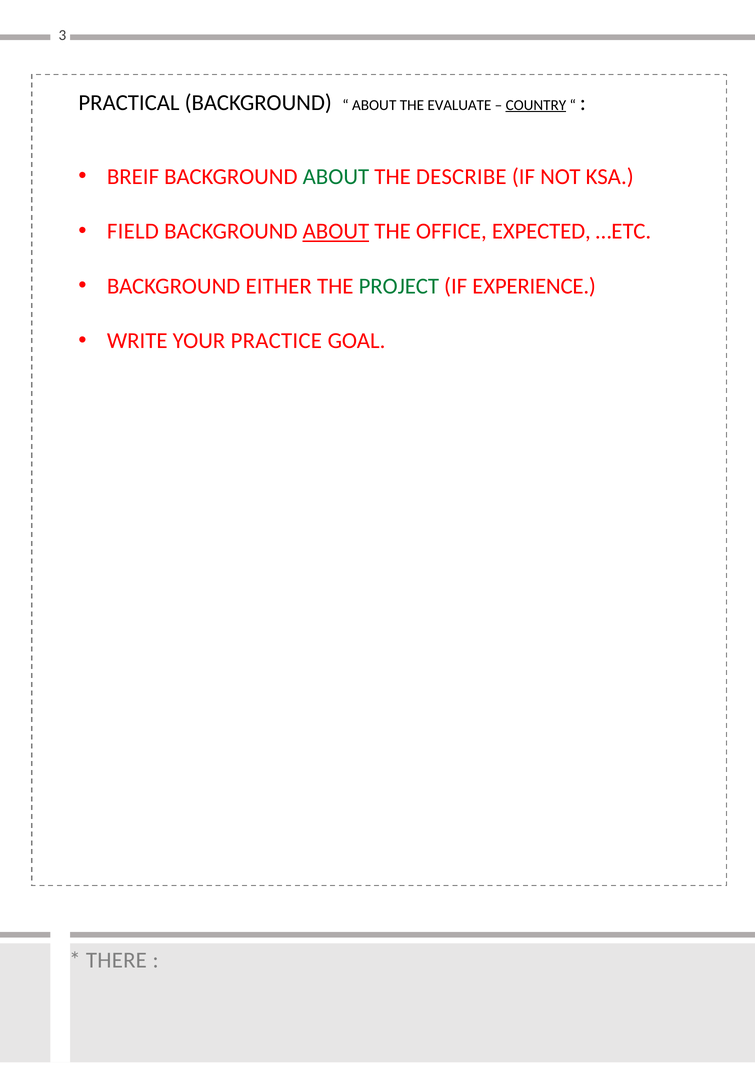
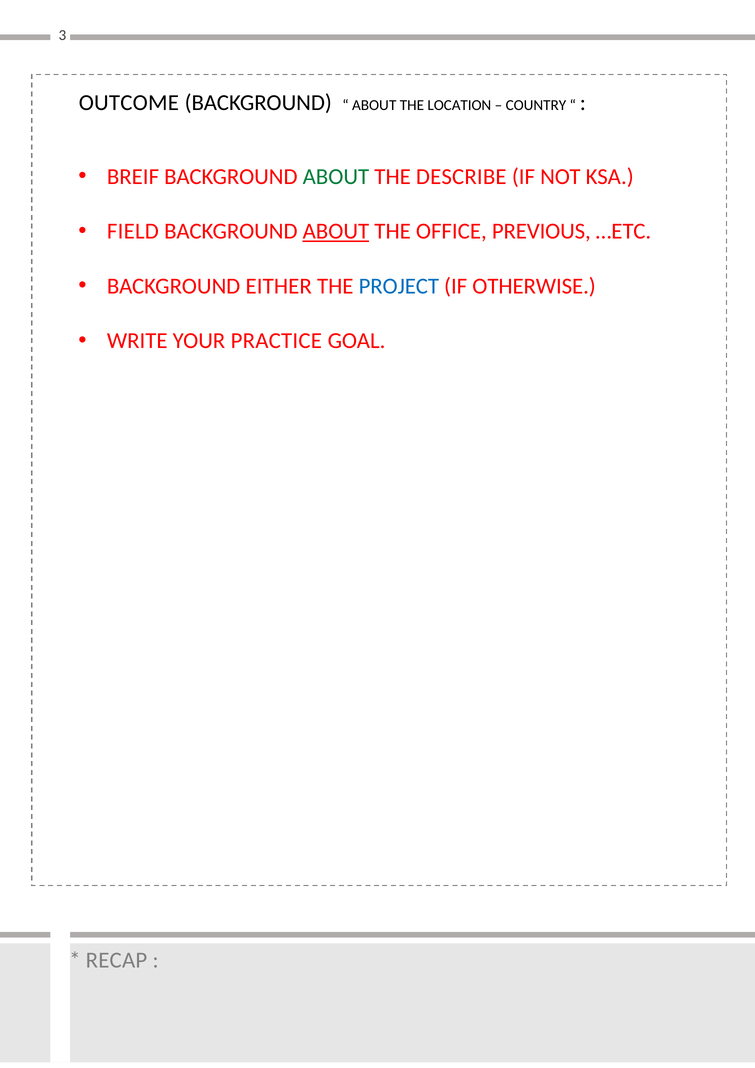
PRACTICAL: PRACTICAL -> OUTCOME (129, 103)
EVALUATE: EVALUATE -> LOCATION (459, 105)
COUNTRY underline: present -> none (536, 105)
EXPECTED: EXPECTED -> PREVIOUS (541, 231)
PROJECT colour: green -> blue (399, 286)
EXPERIENCE: EXPERIENCE -> OTHERWISE (534, 286)
THERE: THERE -> RECAP (116, 960)
